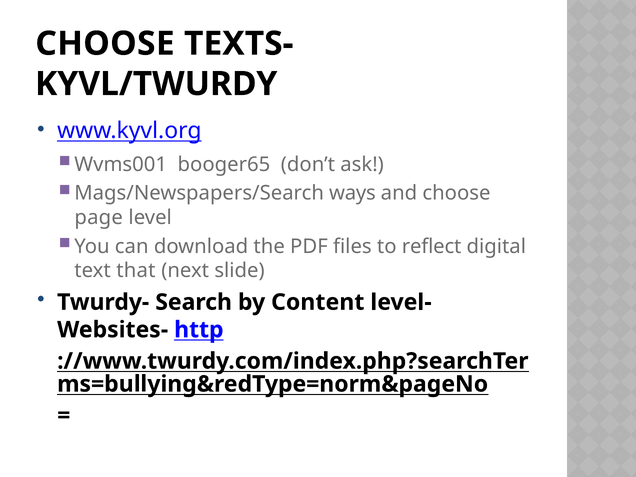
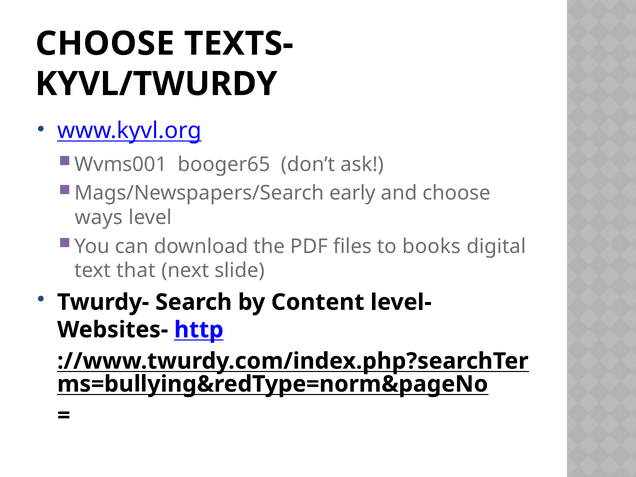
ways: ways -> early (352, 193)
page: page -> ways (99, 218)
reflect: reflect -> books (431, 246)
